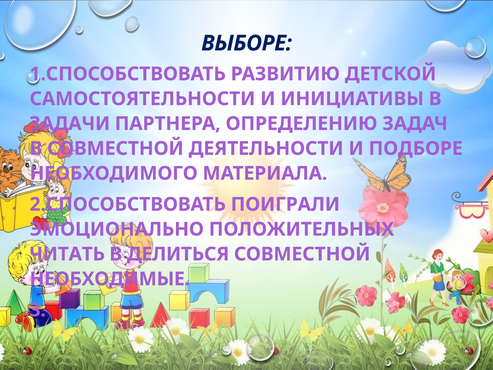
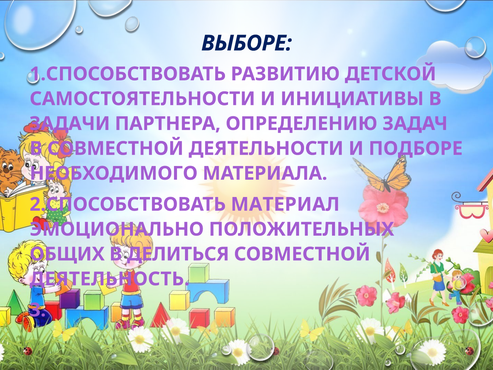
ПОИГРАЛИ: ПОИГРАЛИ -> МАТЕРИАЛ (285, 204)
ЧИТАТЬ: ЧИТАТЬ -> ОБЩИХ (67, 254)
НЕОБХОДИМЫЕ: НЕОБХОДИМЫЕ -> ДЕЯТЕЛЬНОСТЬ (110, 279)
